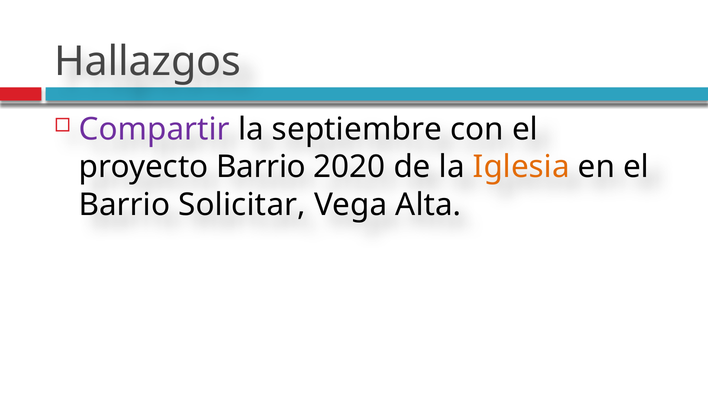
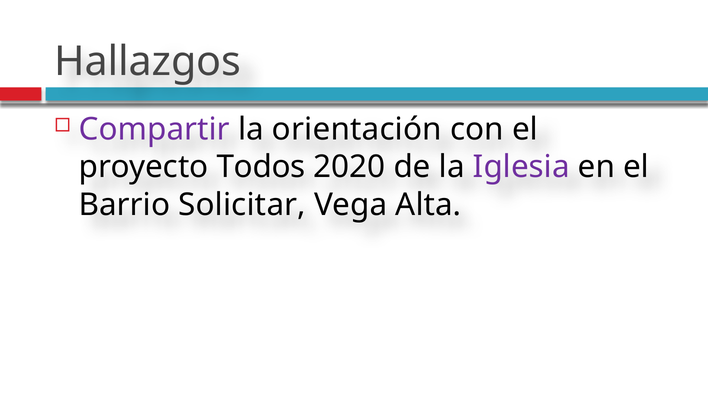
septiembre: septiembre -> orientación (357, 129)
proyecto Barrio: Barrio -> Todos (261, 167)
Iglesia colour: orange -> purple (521, 167)
